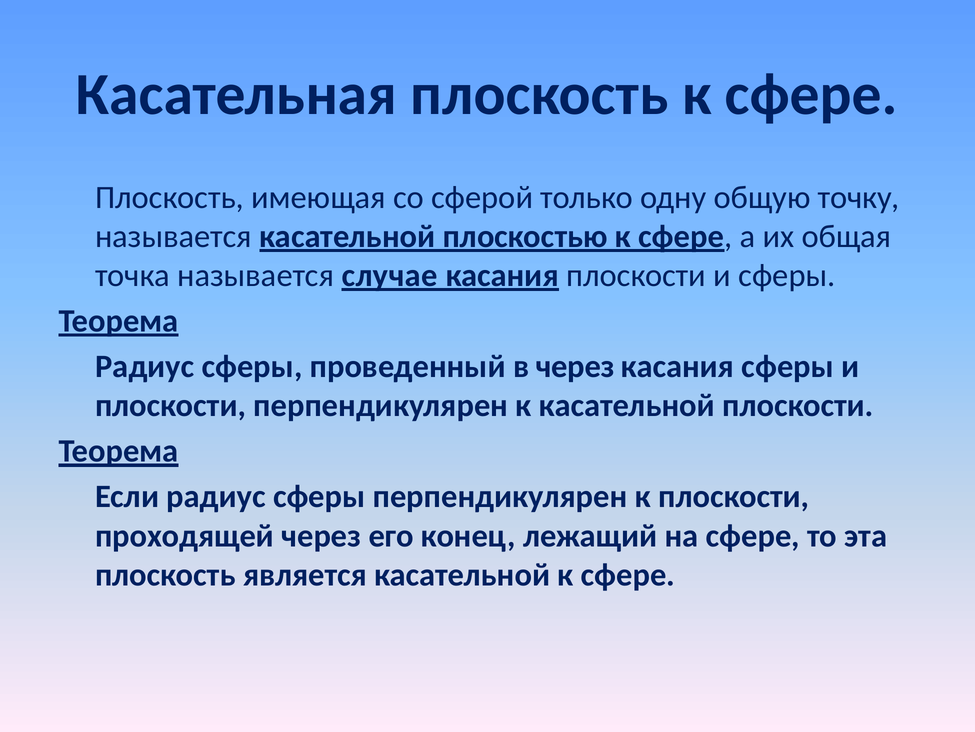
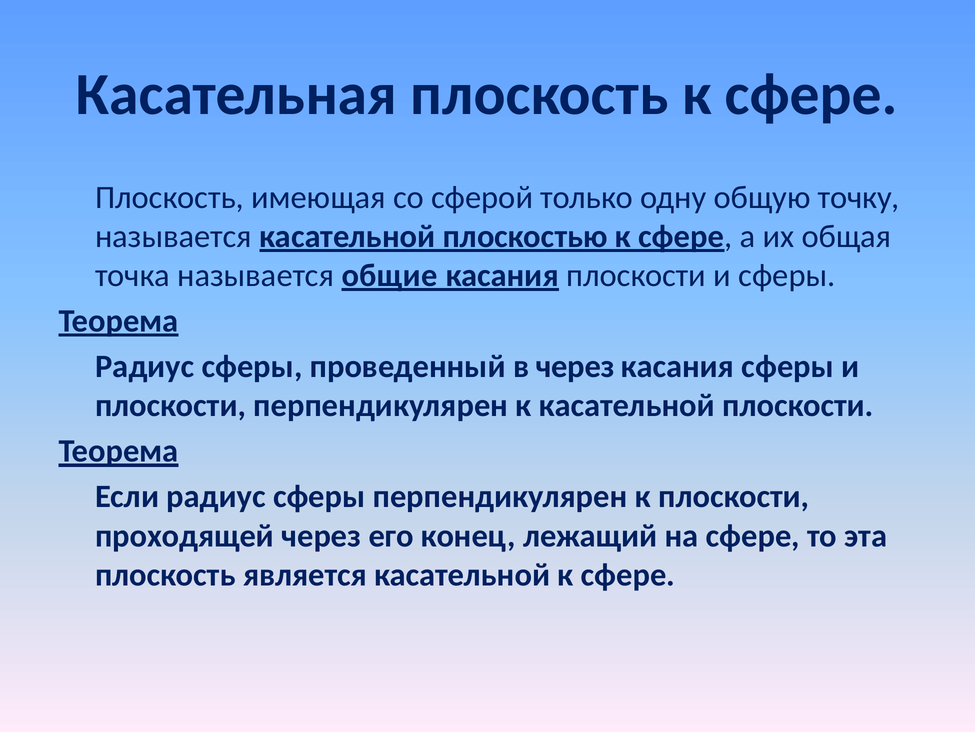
случае: случае -> общие (390, 275)
